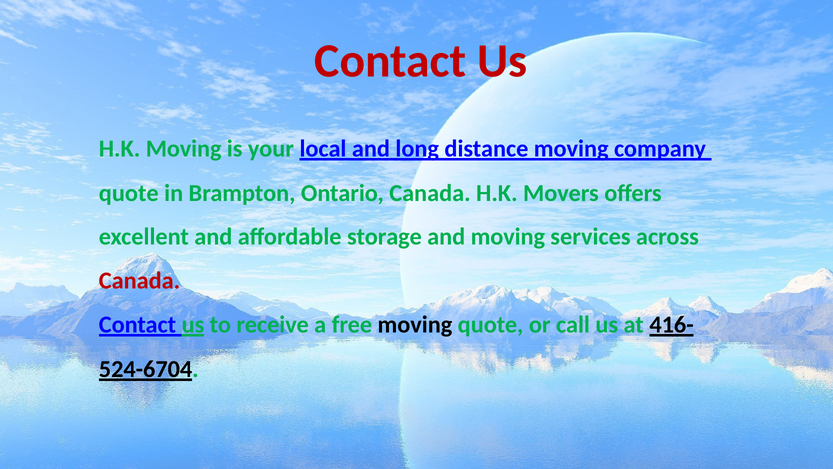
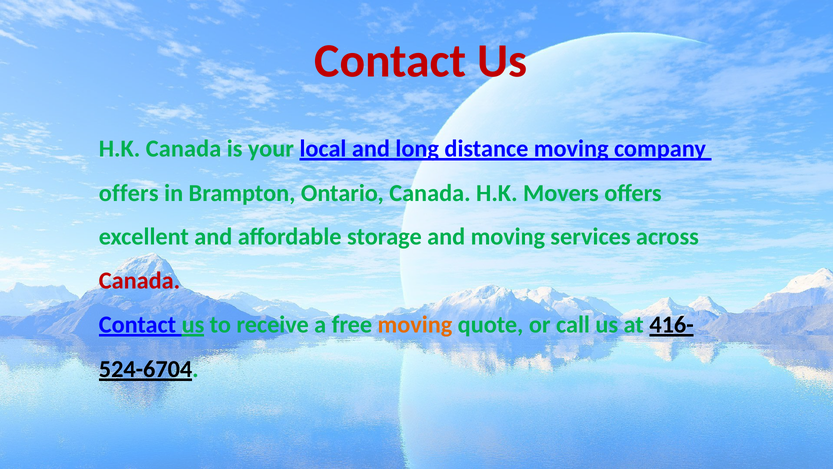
H.K Moving: Moving -> Canada (184, 149)
quote: quote -> offers (129, 193)
moving colour: black -> orange (415, 325)
